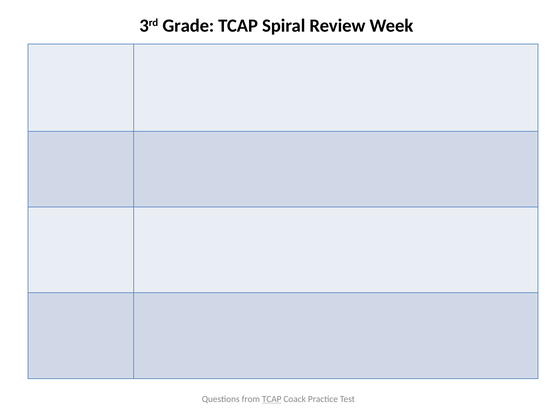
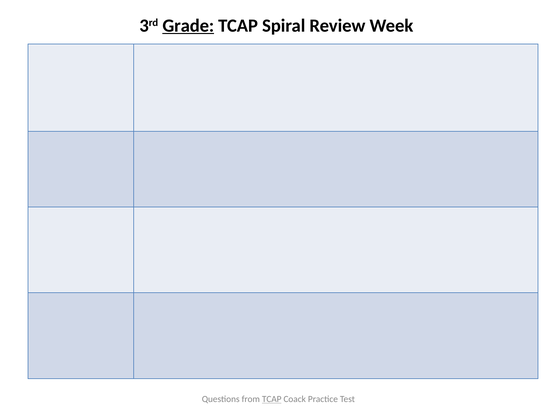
Grade underline: none -> present (188, 26)
